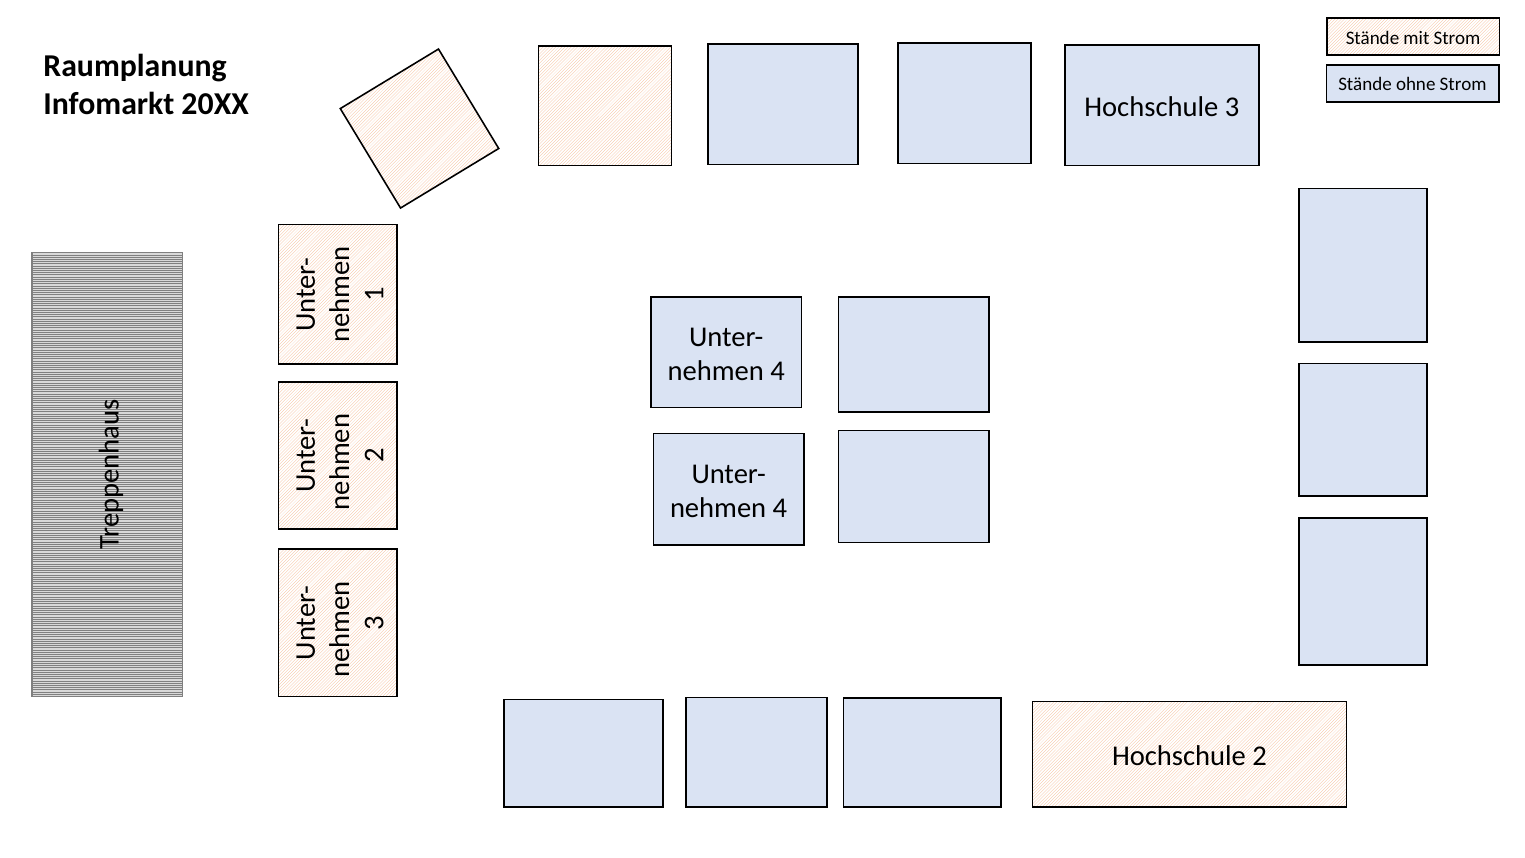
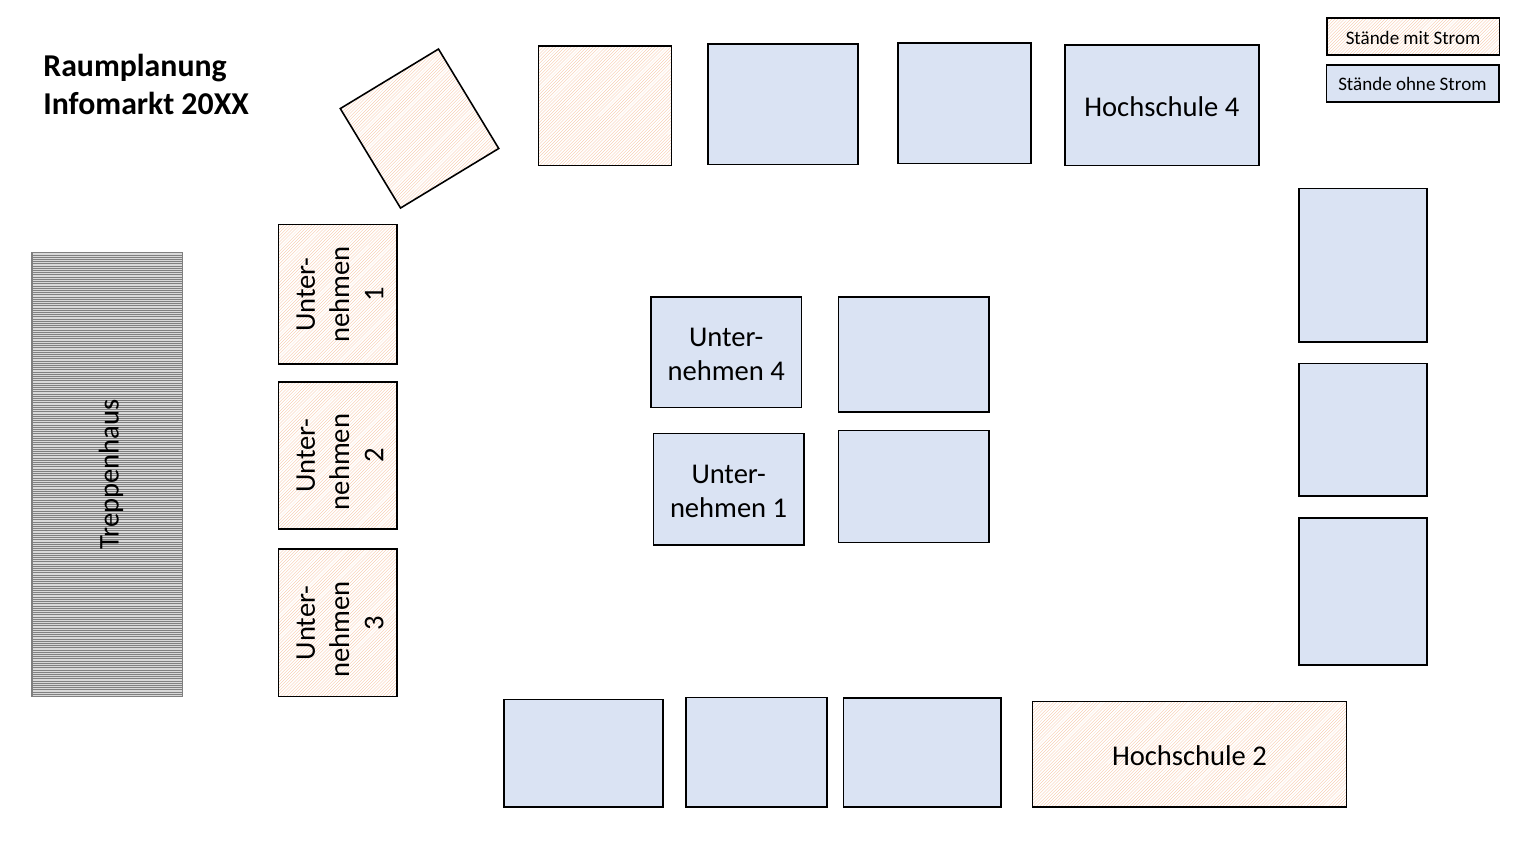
Hochschule 3: 3 -> 4 (1232, 107)
4: 4 -> 1 (780, 508)
